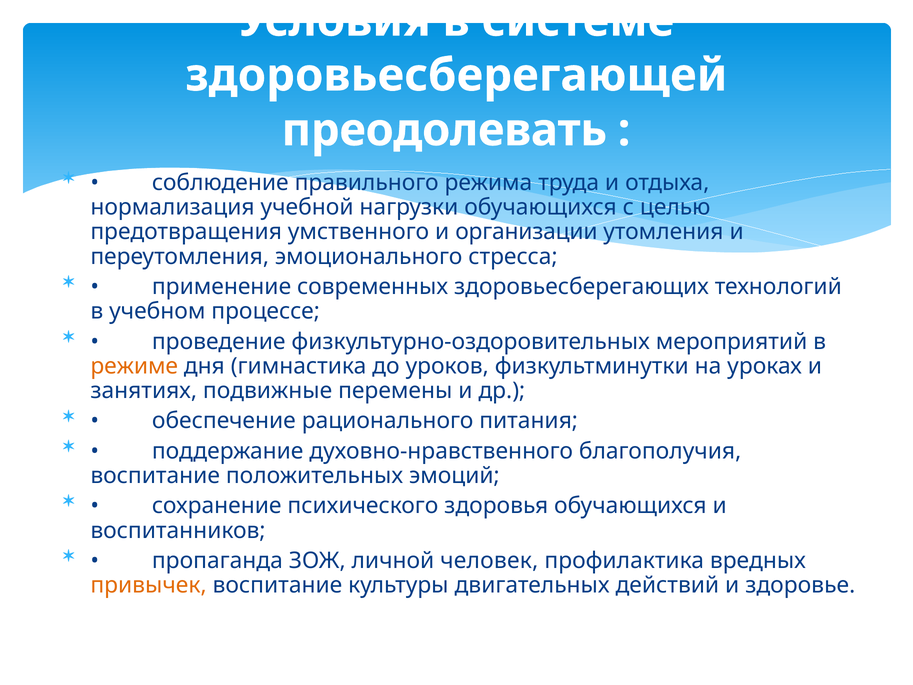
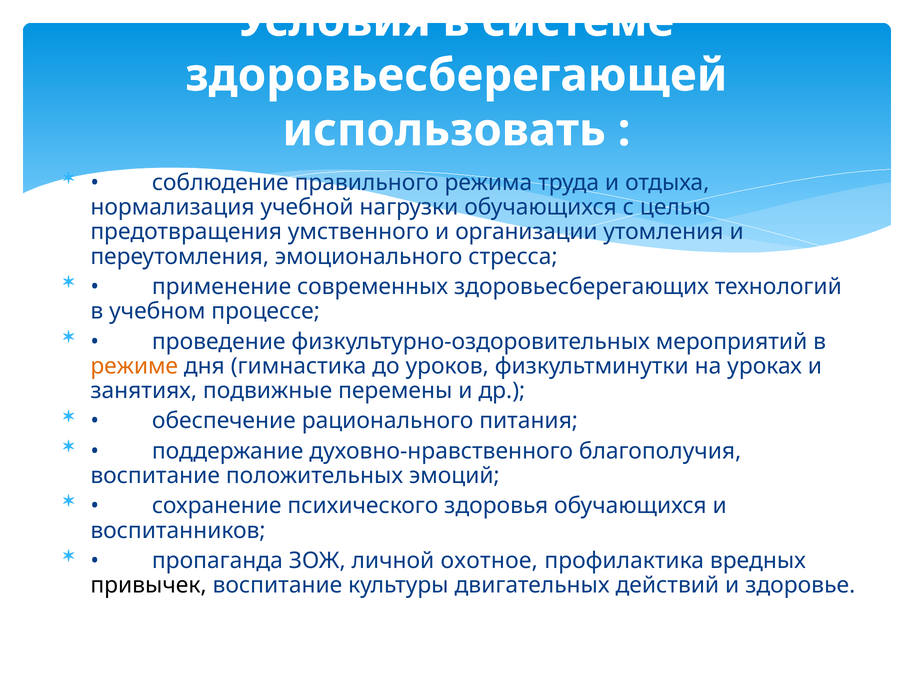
преодолевать: преодолевать -> использовать (444, 130)
человек: человек -> охотное (489, 560)
привычек colour: orange -> black (149, 585)
